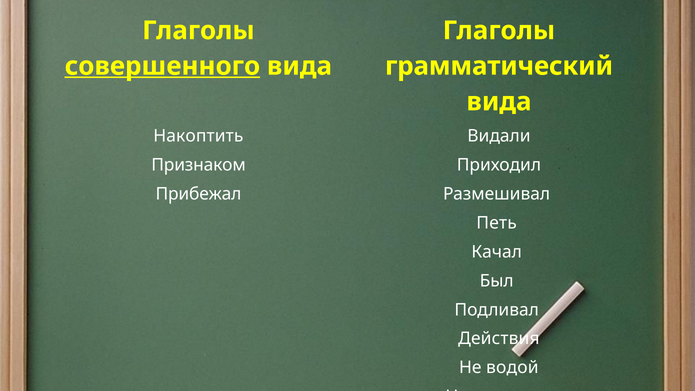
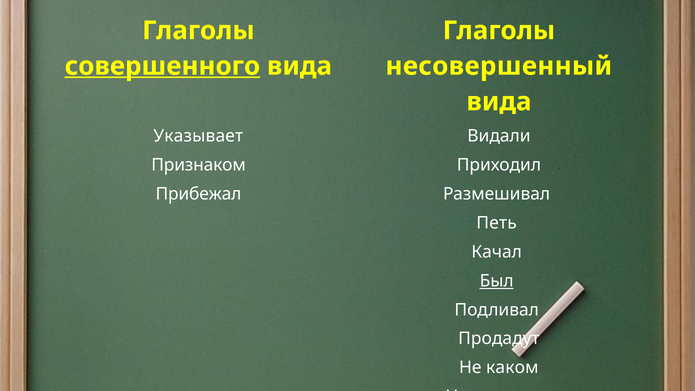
грамматический: грамматический -> несовершенный (499, 66)
Накоптить: Накоптить -> Указывает (198, 136)
Был underline: none -> present (497, 281)
Действия: Действия -> Продадут (499, 339)
водой: водой -> каком (512, 368)
